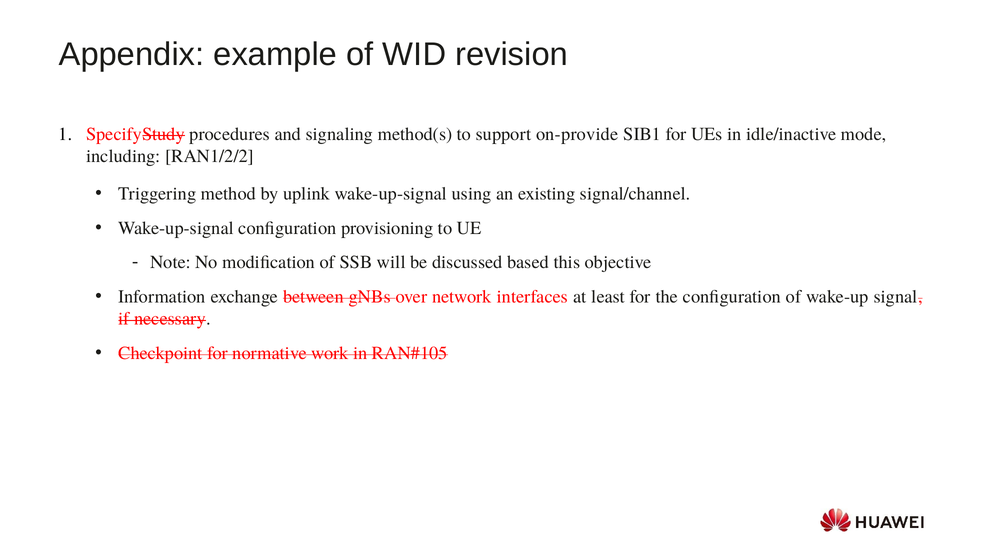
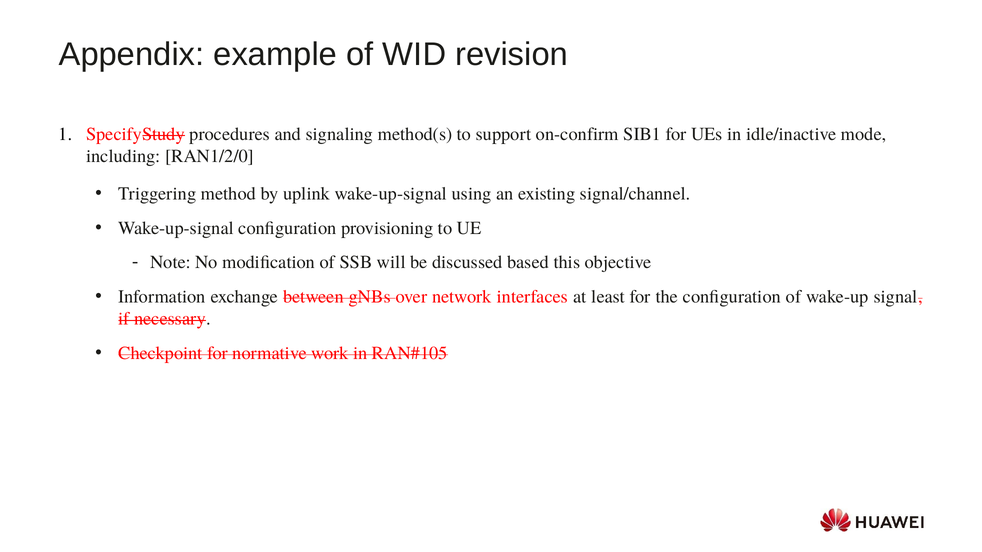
on-provide: on-provide -> on-confirm (577, 134)
RAN1/2/2: RAN1/2/2 -> RAN1/2/0 (210, 156)
